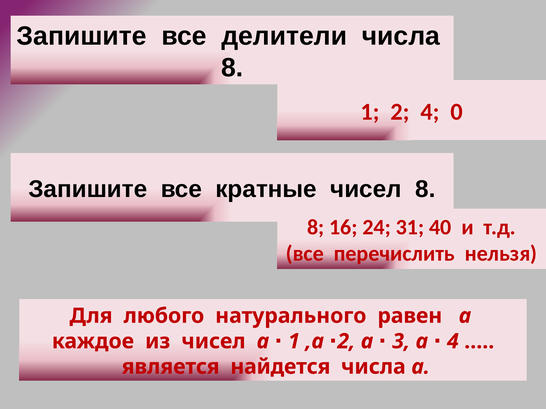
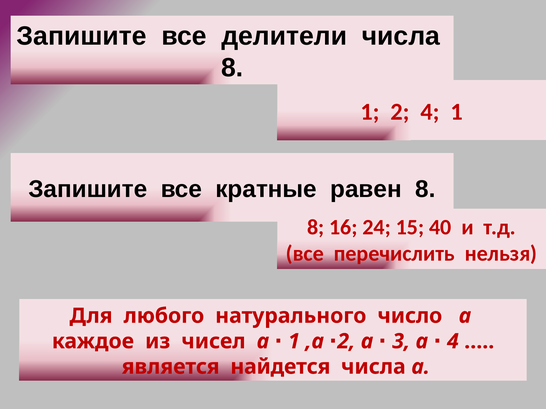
4 0: 0 -> 1 (457, 112)
кратные чисел: чисел -> равен (366, 189)
31: 31 -> 15 (410, 227)
равен: равен -> число (410, 316)
